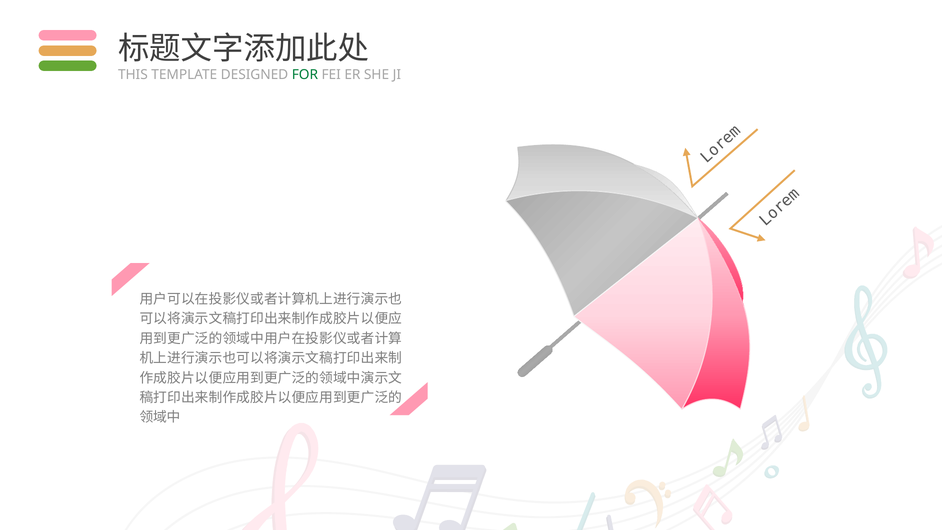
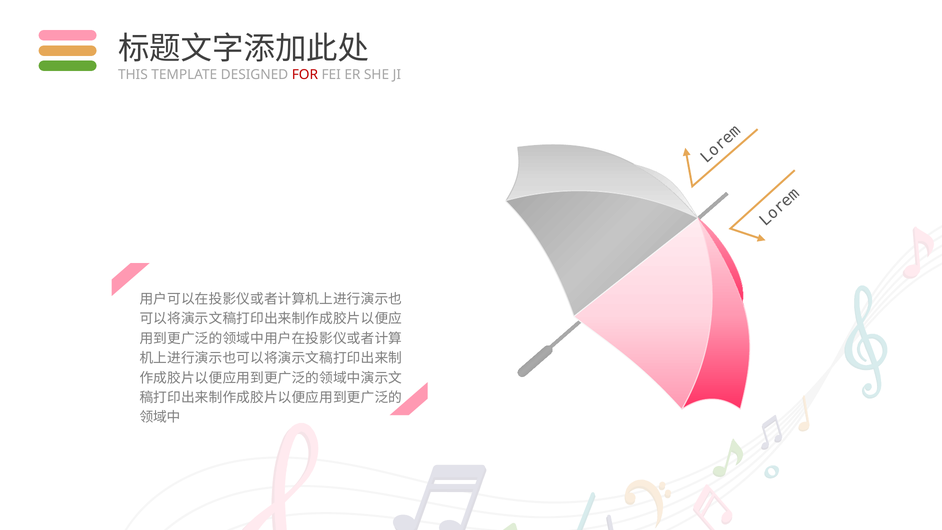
FOR colour: green -> red (305, 75)
